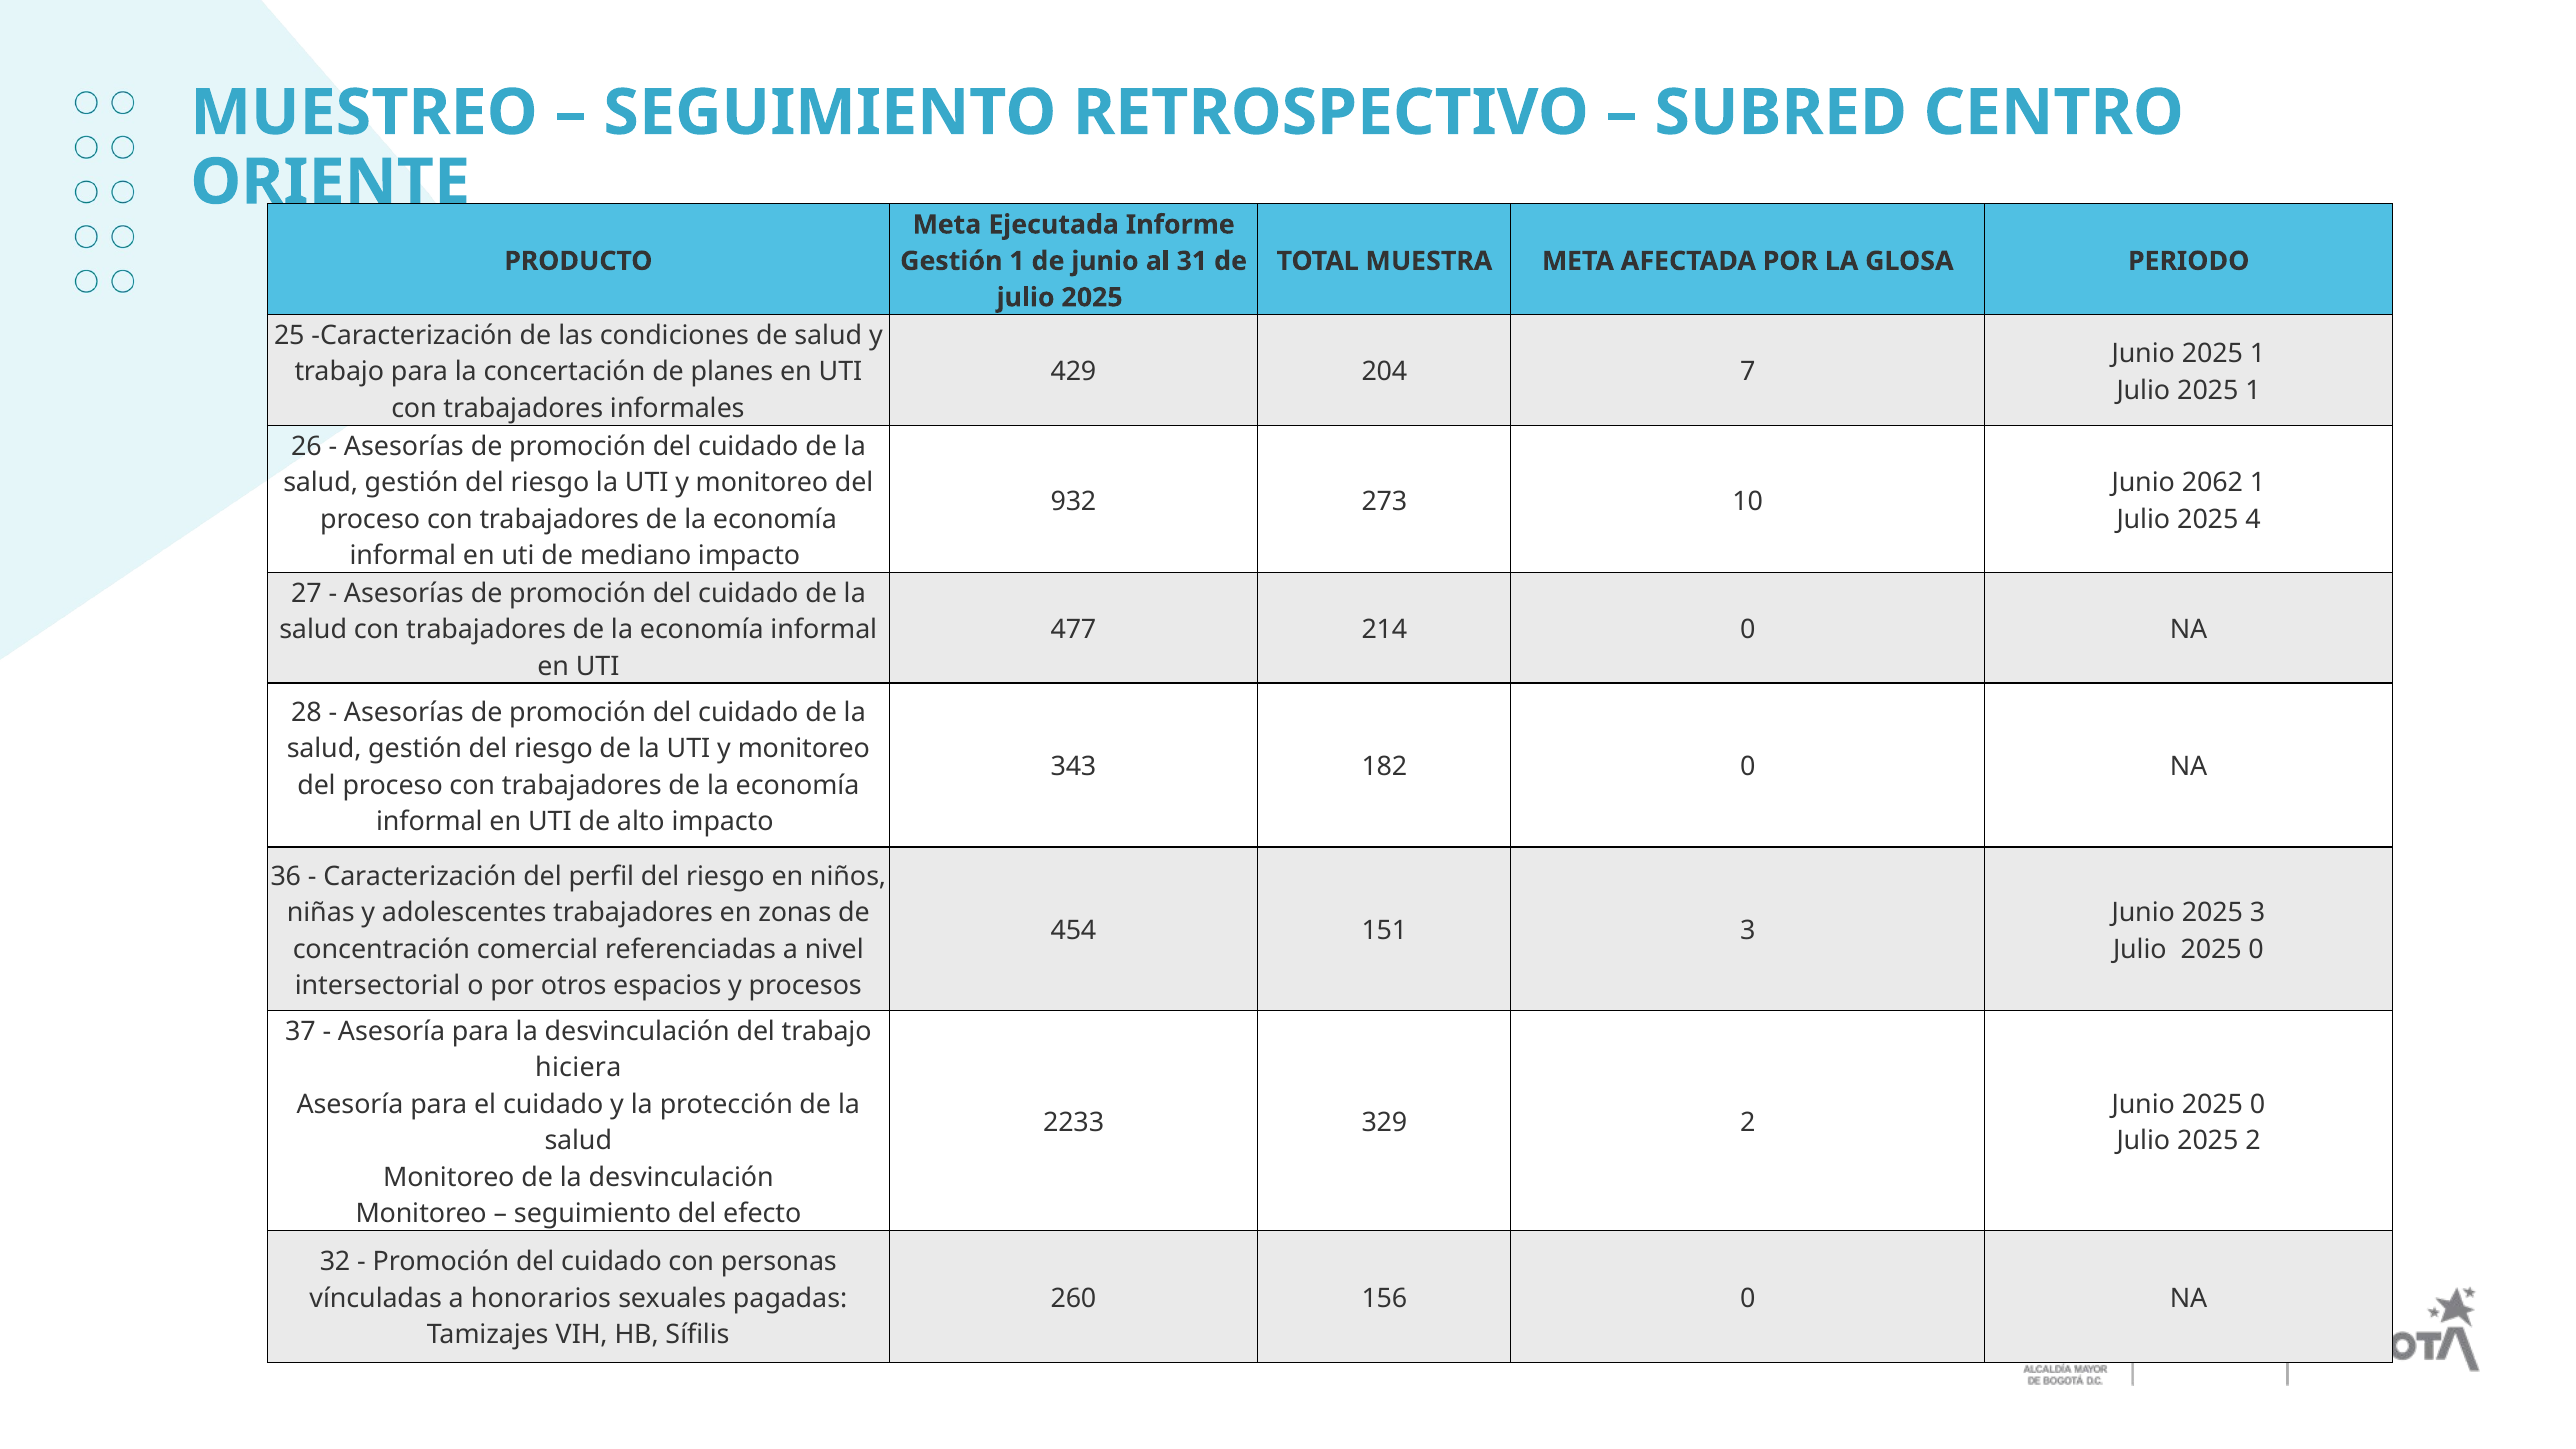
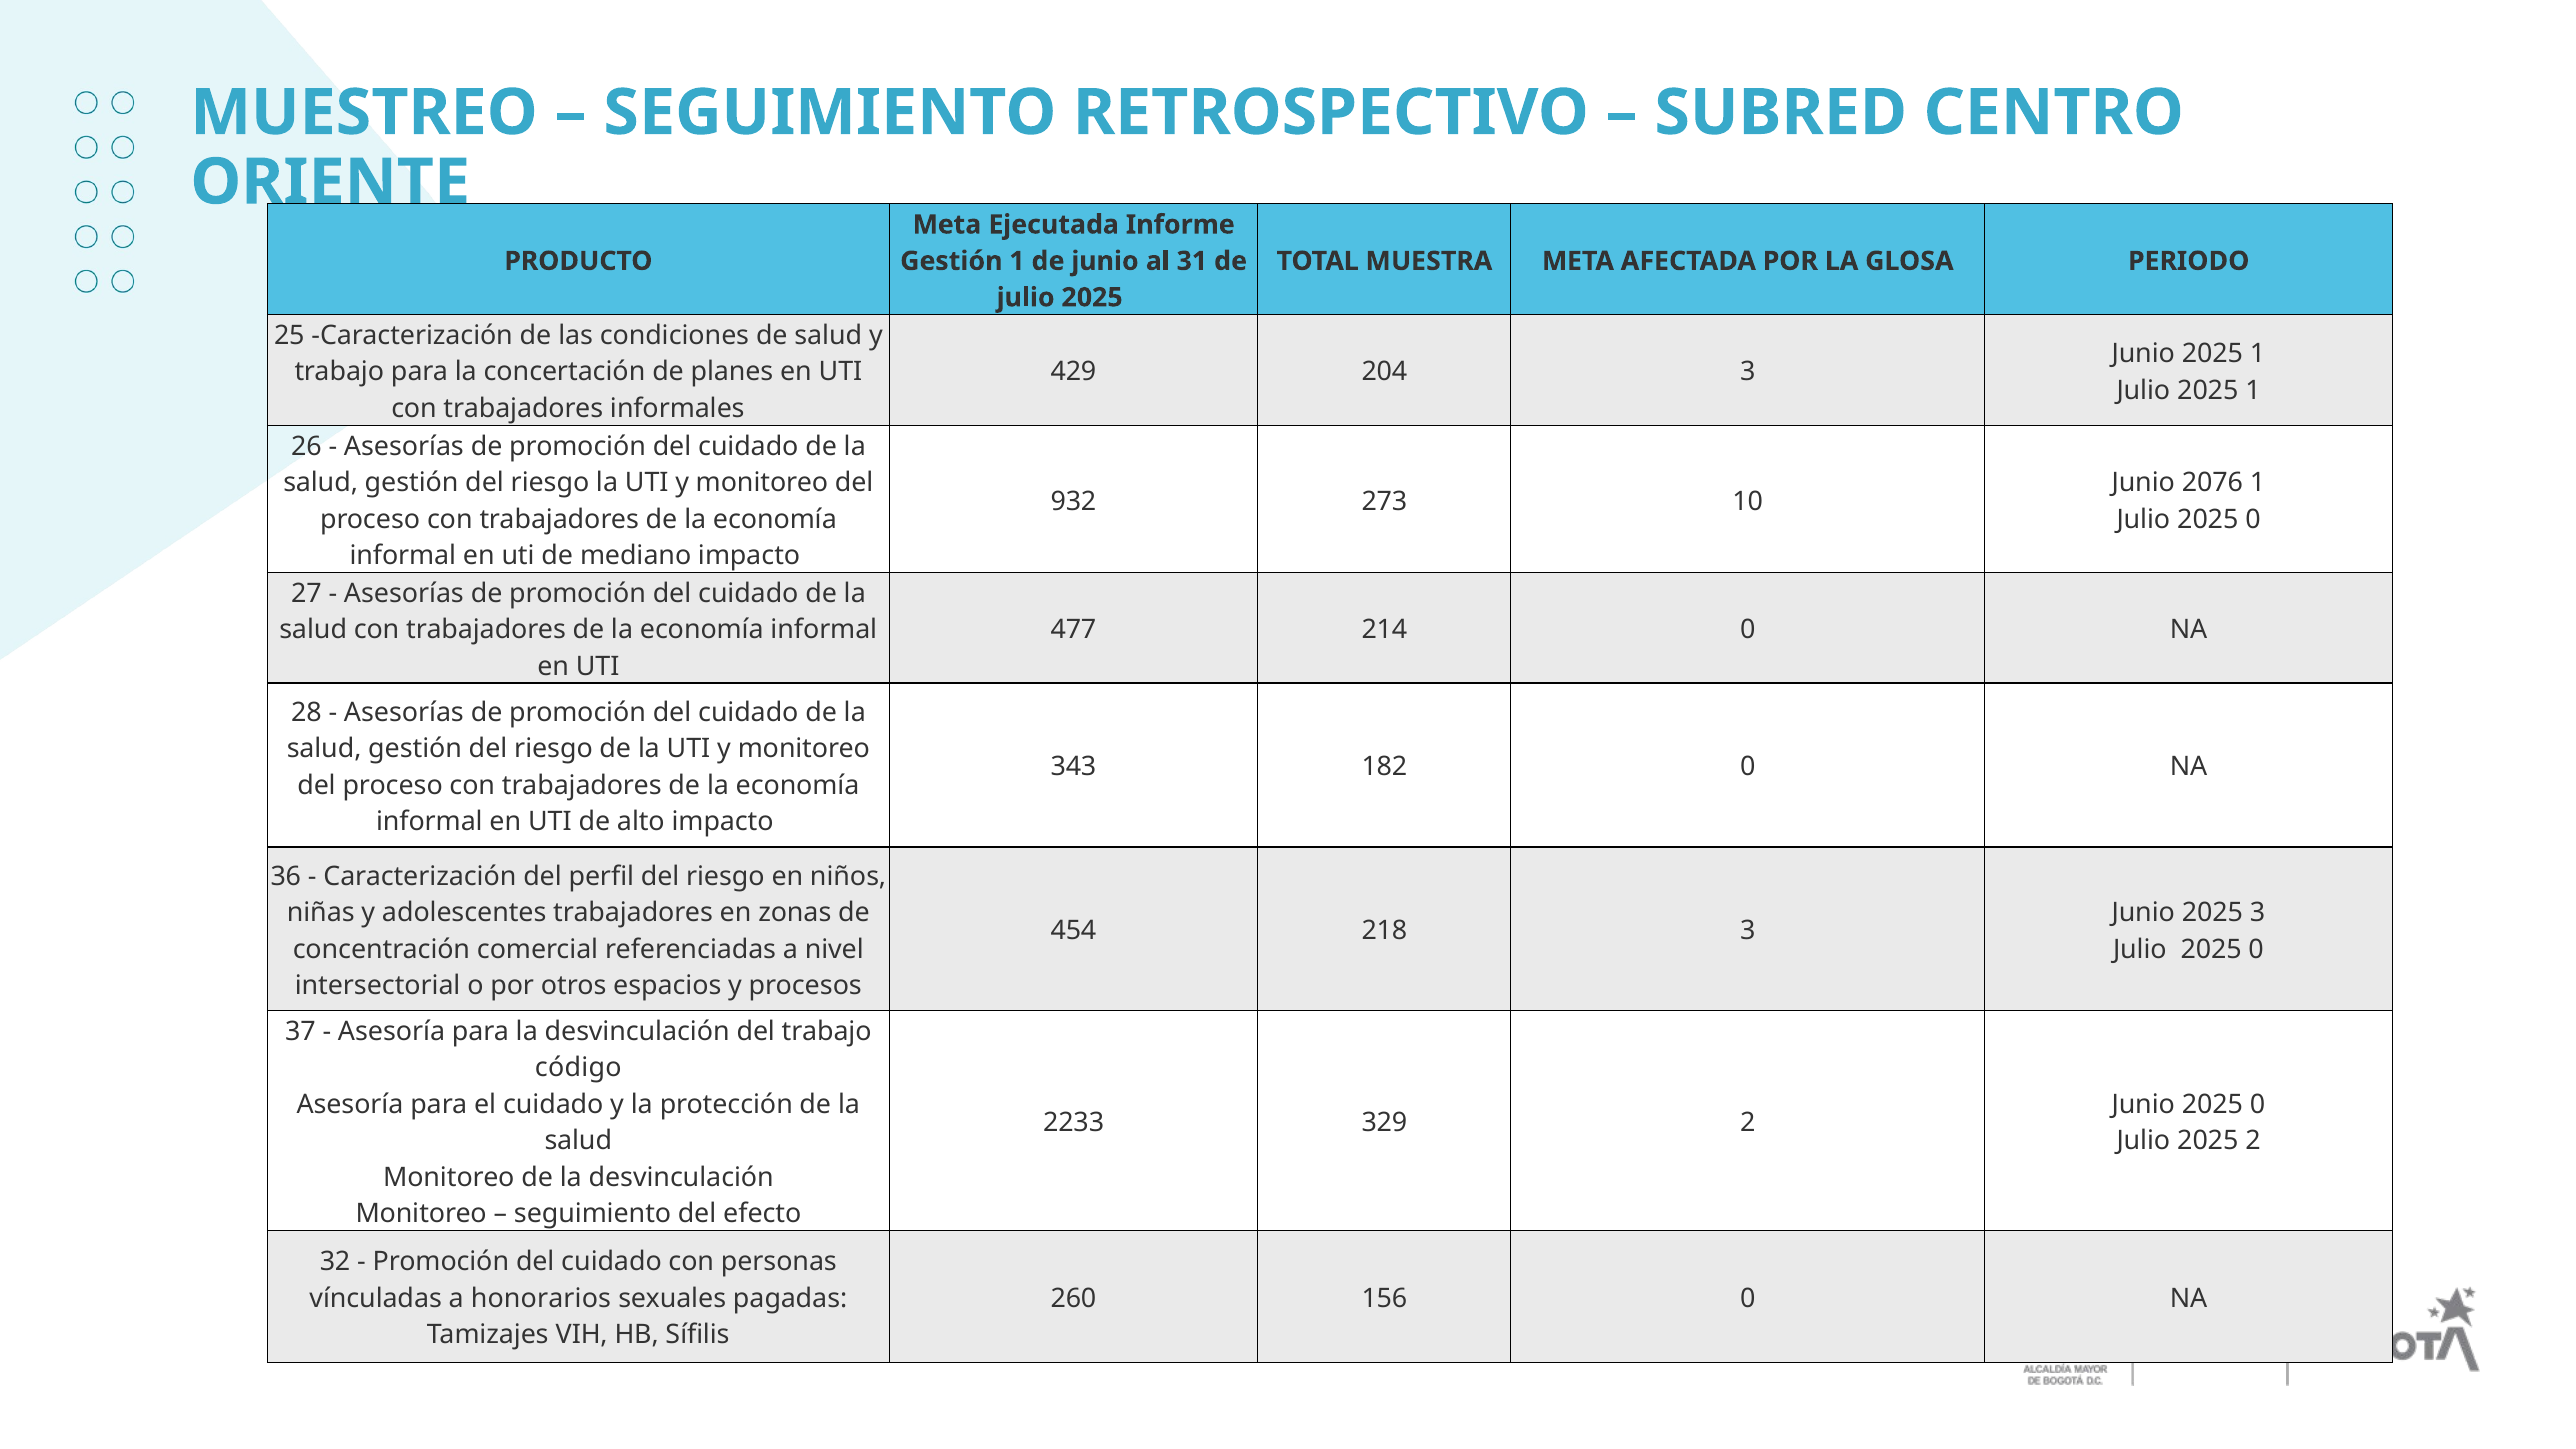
204 7: 7 -> 3 (1748, 372)
2062: 2062 -> 2076 (2213, 483)
4: 4 -> 0 (2253, 520)
151: 151 -> 218 (1384, 931)
hiciera: hiciera -> código (578, 1068)
